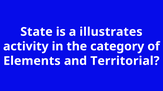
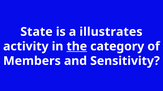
the underline: none -> present (77, 47)
Elements: Elements -> Members (32, 61)
Territorial: Territorial -> Sensitivity (125, 61)
